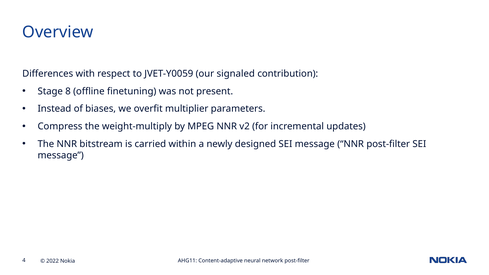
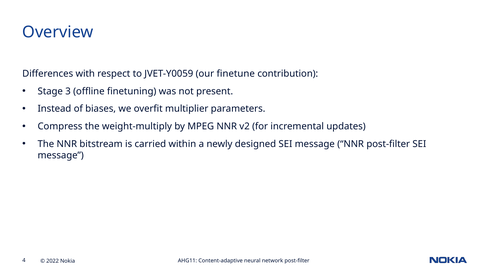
signaled: signaled -> finetune (236, 74)
8: 8 -> 3 (68, 91)
